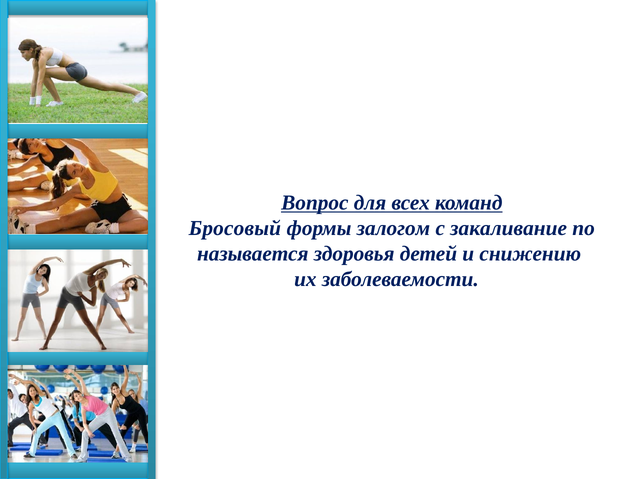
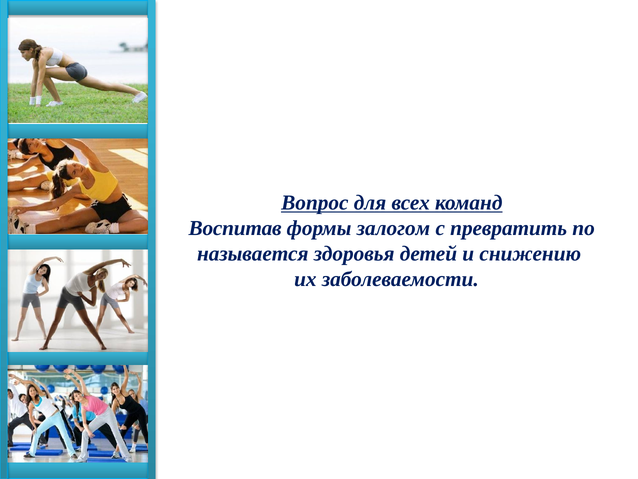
Бросовый: Бросовый -> Воспитав (235, 228)
закаливание: закаливание -> превратить (509, 228)
